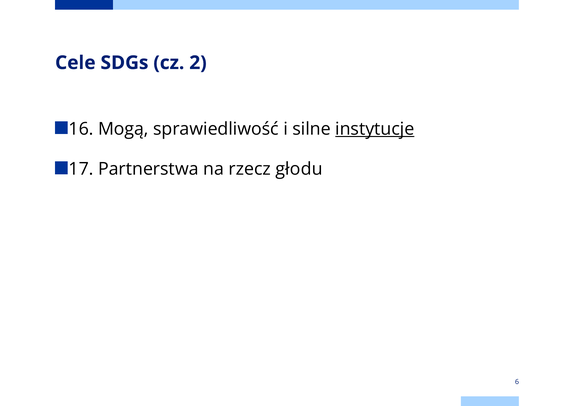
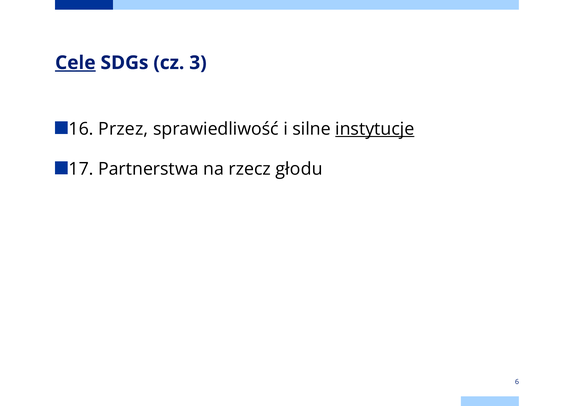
Cele underline: none -> present (75, 63)
2: 2 -> 3 (198, 63)
Mogą: Mogą -> Przez (123, 129)
